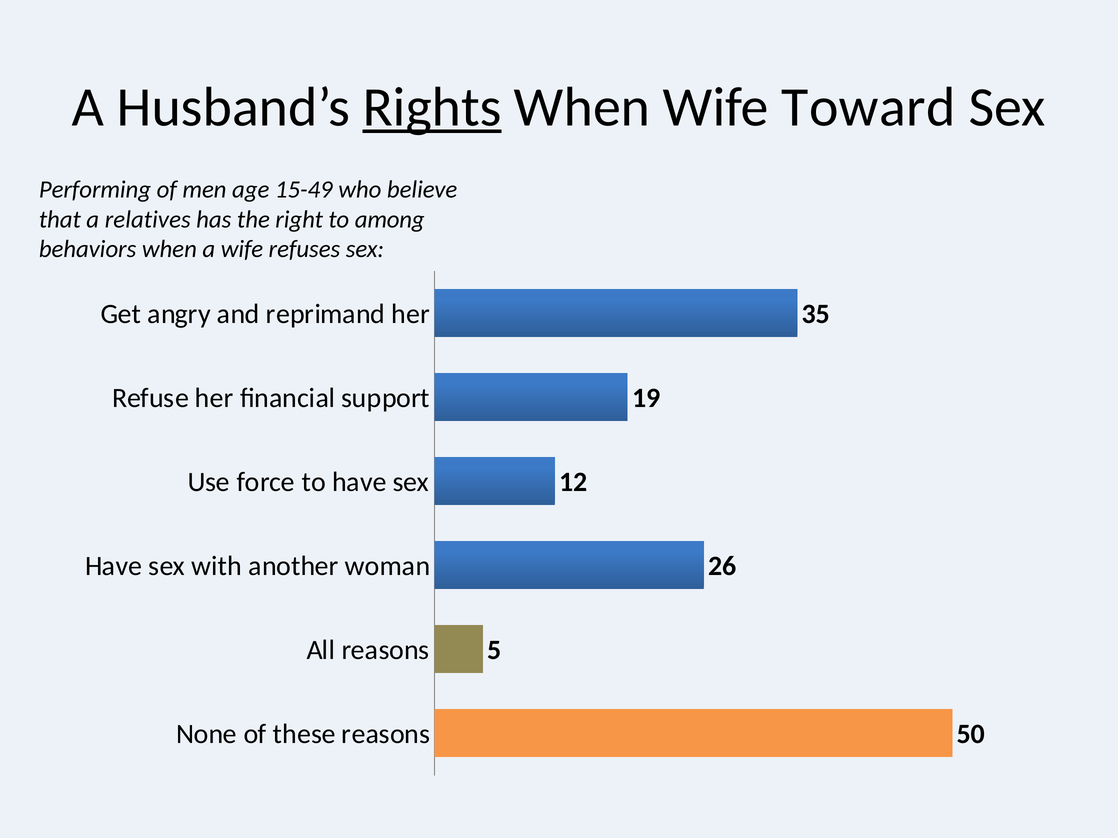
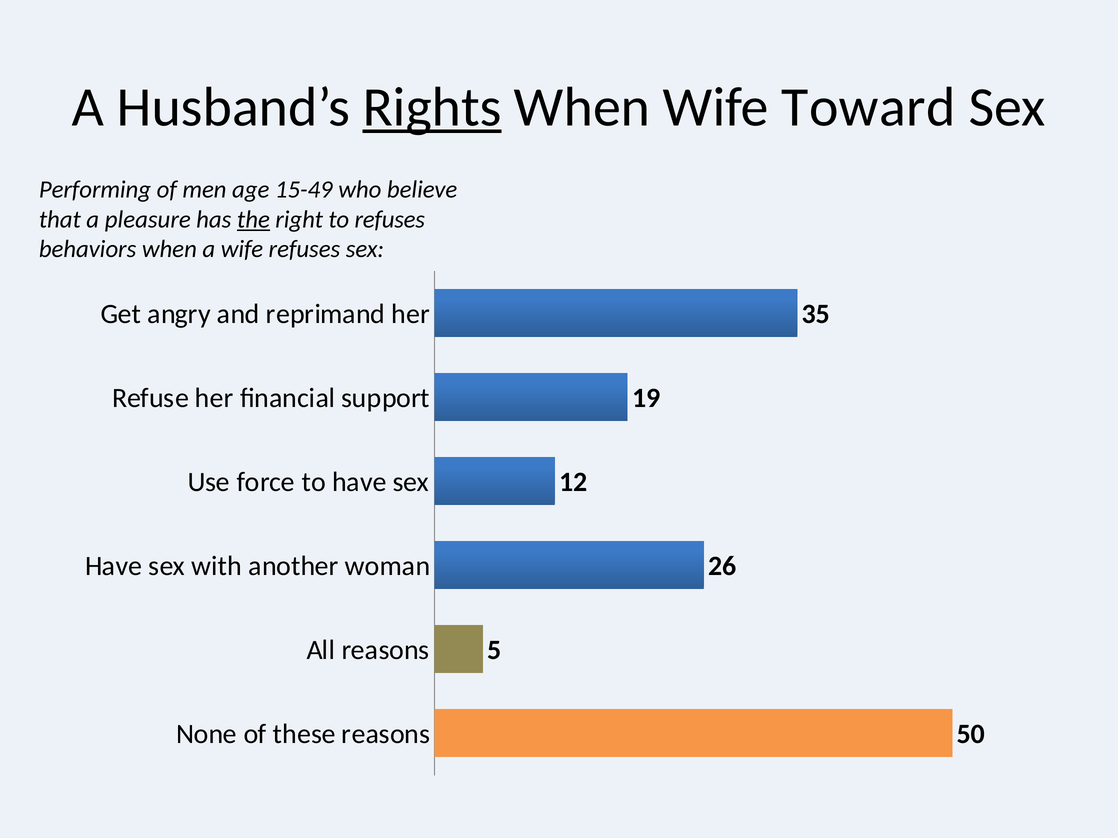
relatives: relatives -> pleasure (148, 220)
the underline: none -> present (253, 220)
to among: among -> refuses (390, 220)
